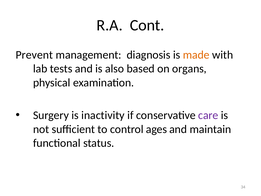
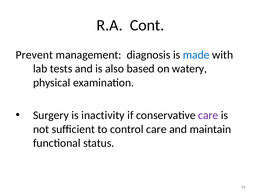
made colour: orange -> blue (196, 55)
organs: organs -> watery (189, 69)
control ages: ages -> care (156, 129)
